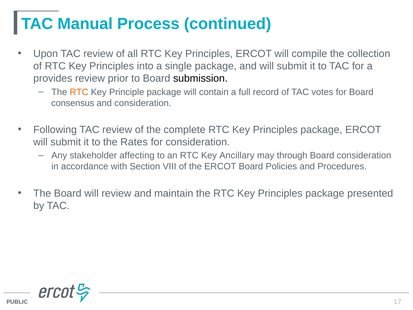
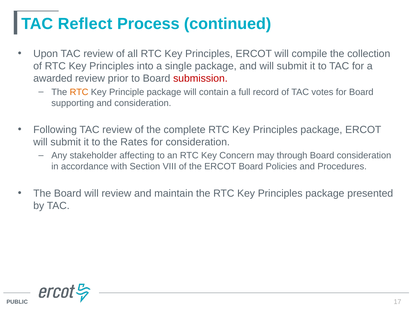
Manual: Manual -> Reflect (85, 24)
provides: provides -> awarded (53, 78)
submission colour: black -> red (200, 78)
consensus: consensus -> supporting (73, 103)
Ancillary: Ancillary -> Concern (237, 155)
